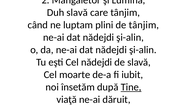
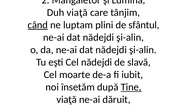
Duh slavă: slavă -> viaţă (77, 13)
când underline: none -> present (38, 25)
de tânjim: tânjim -> sfântul (144, 25)
